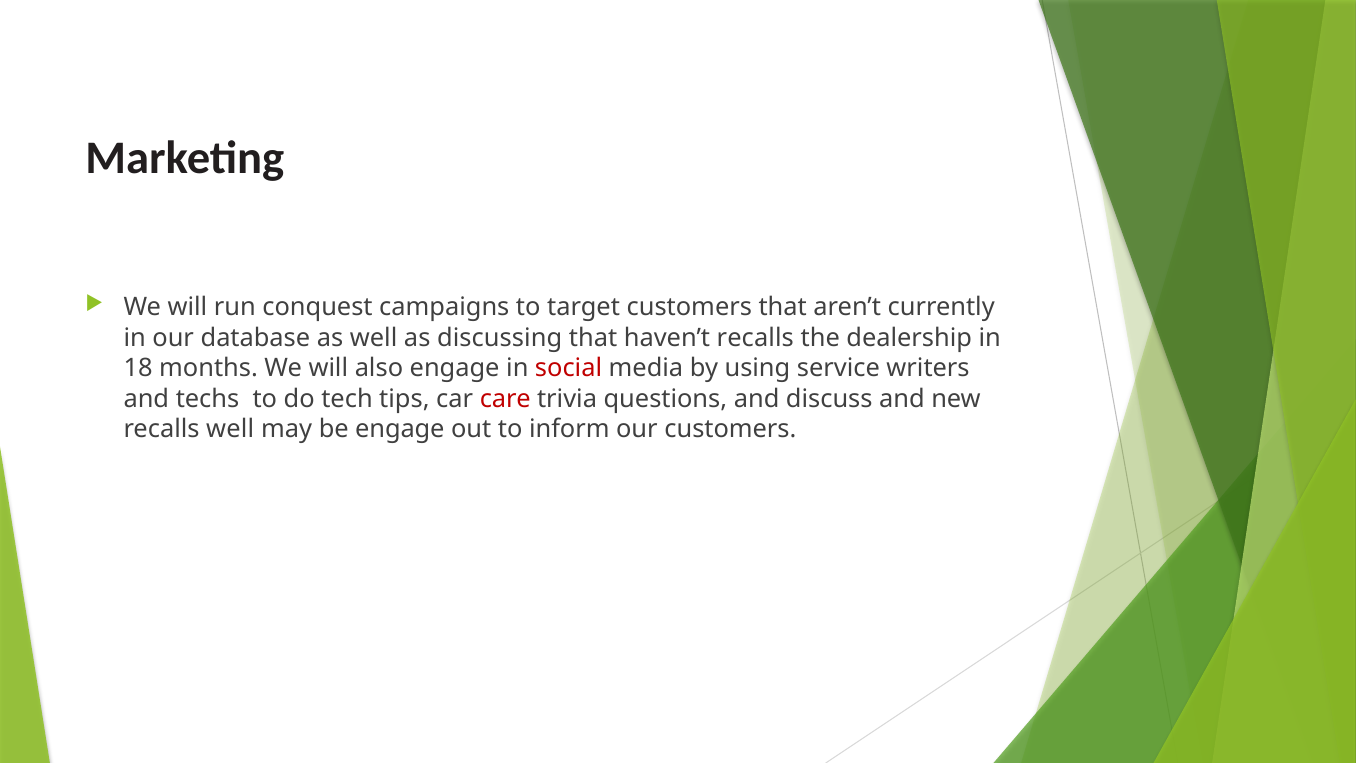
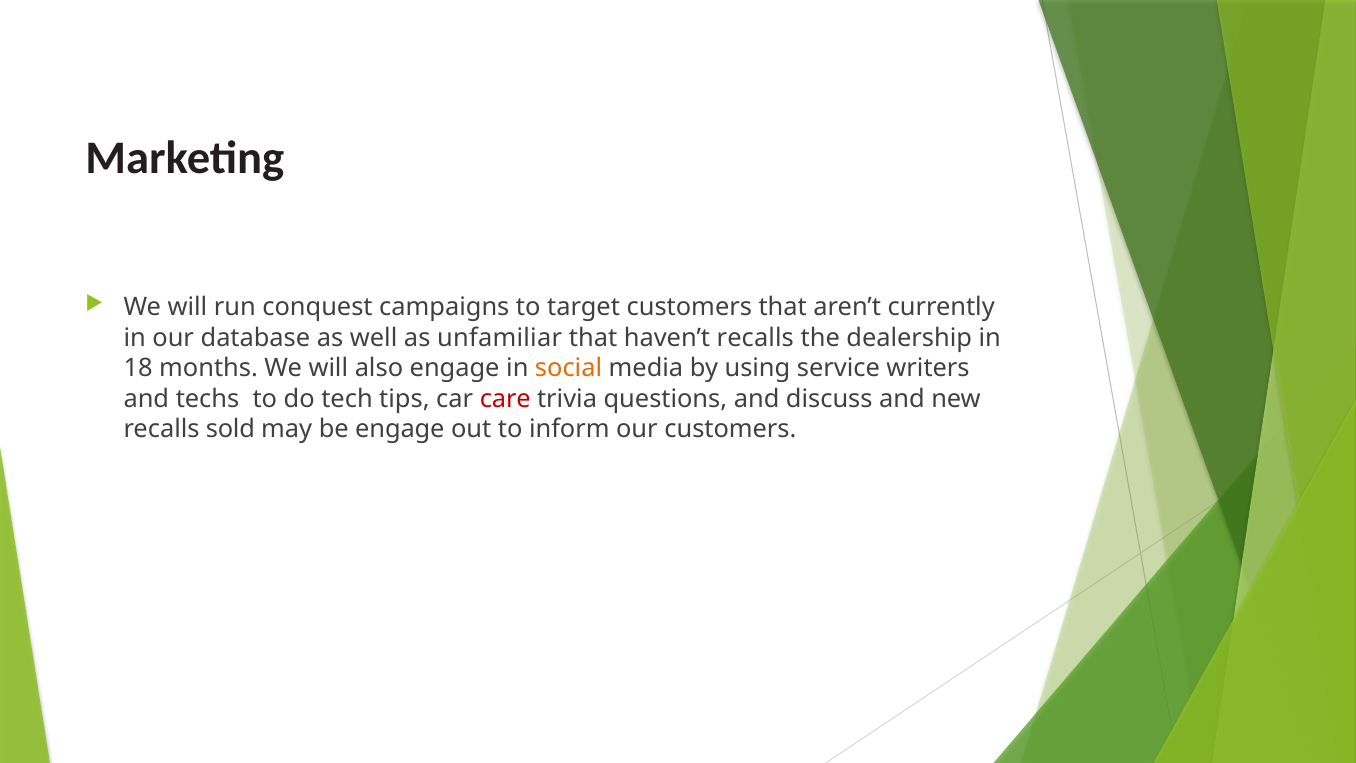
discussing: discussing -> unfamiliar (500, 338)
social colour: red -> orange (569, 368)
recalls well: well -> sold (230, 429)
